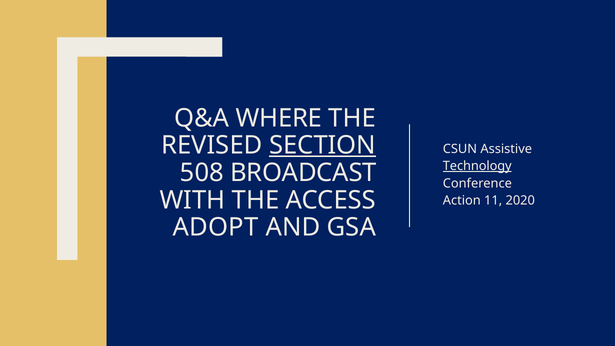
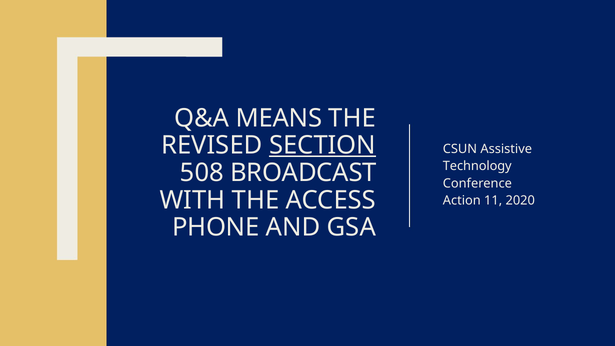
WHERE: WHERE -> MEANS (279, 118)
Technology underline: present -> none (477, 166)
ADOPT: ADOPT -> PHONE (216, 227)
